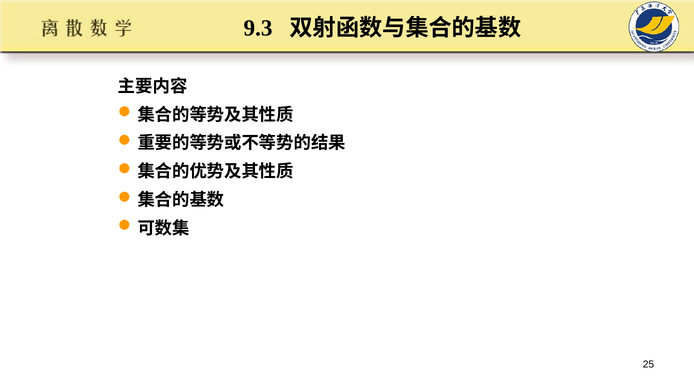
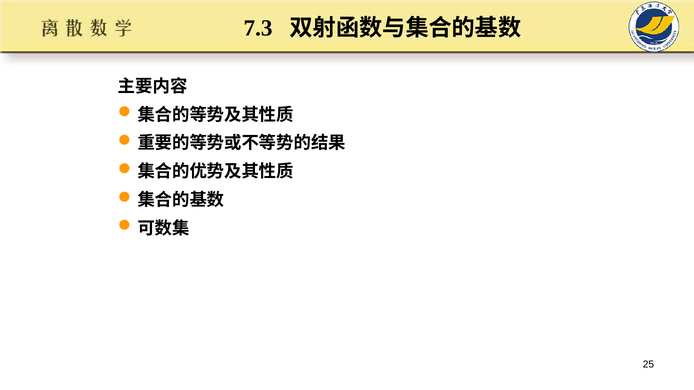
9.3: 9.3 -> 7.3 (258, 28)
